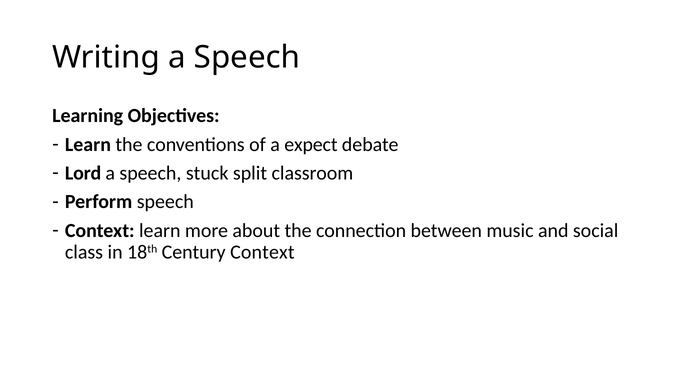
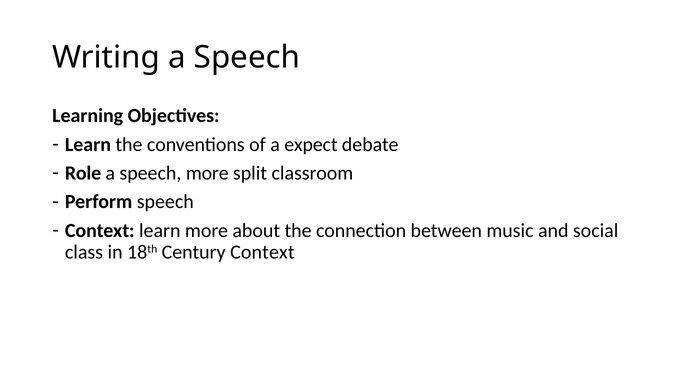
Lord: Lord -> Role (83, 173)
speech stuck: stuck -> more (207, 173)
